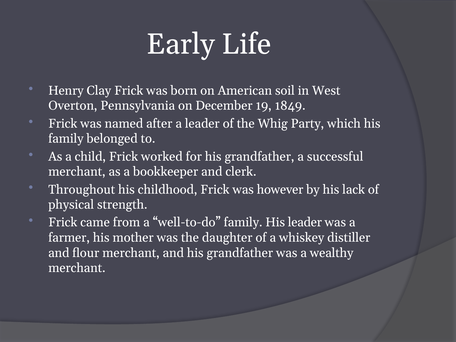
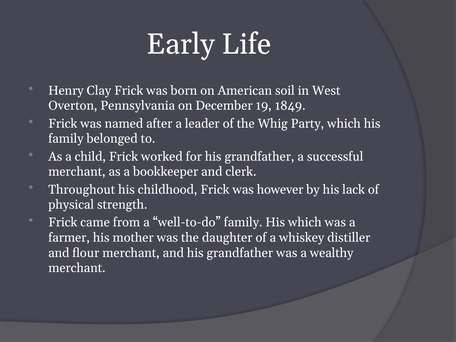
His leader: leader -> which (305, 222)
